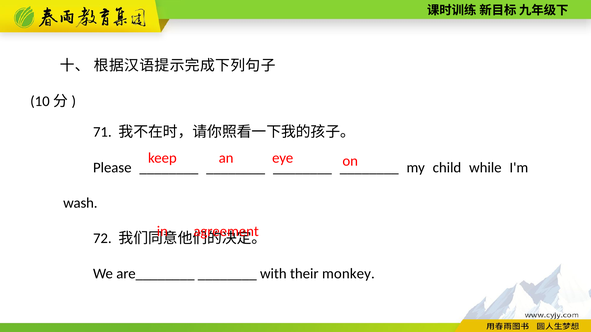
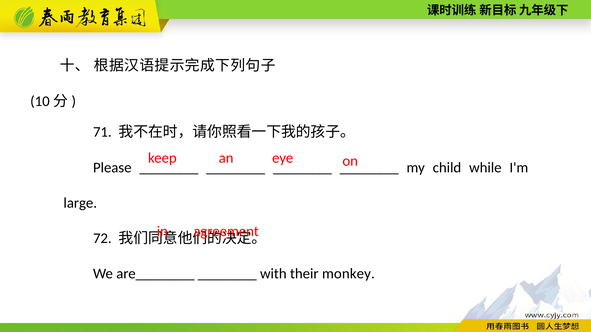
wash: wash -> large (80, 203)
